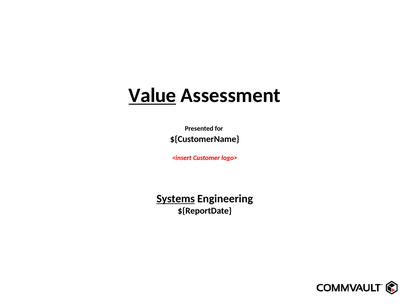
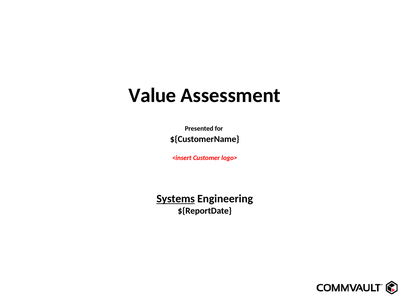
Value underline: present -> none (152, 95)
